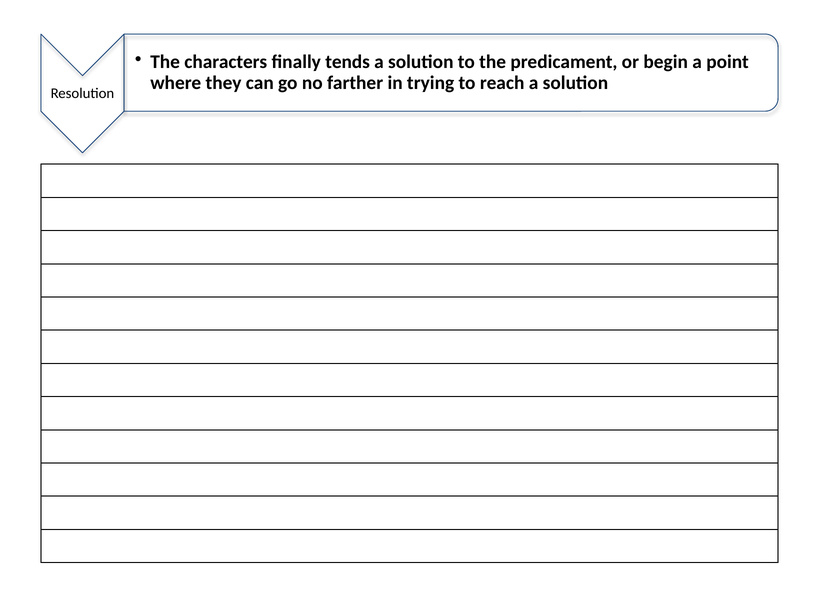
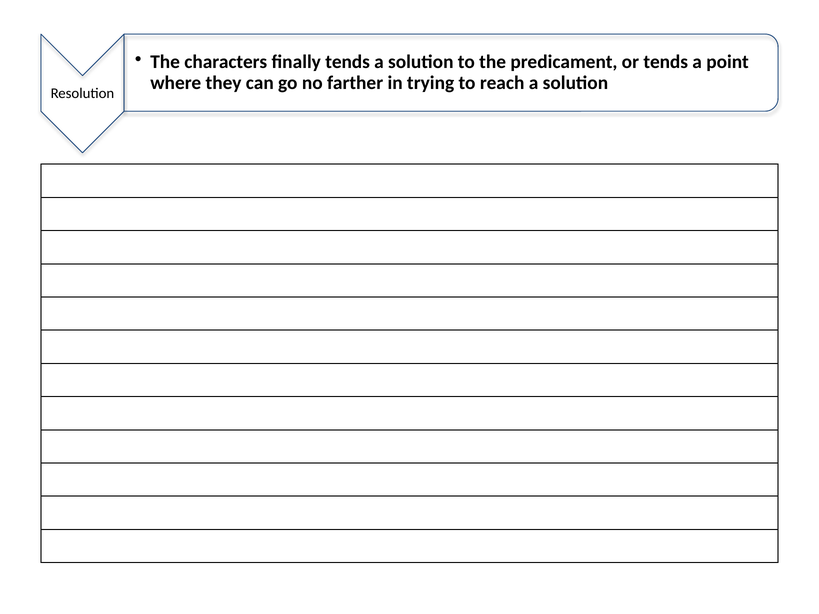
or begin: begin -> tends (666, 62)
